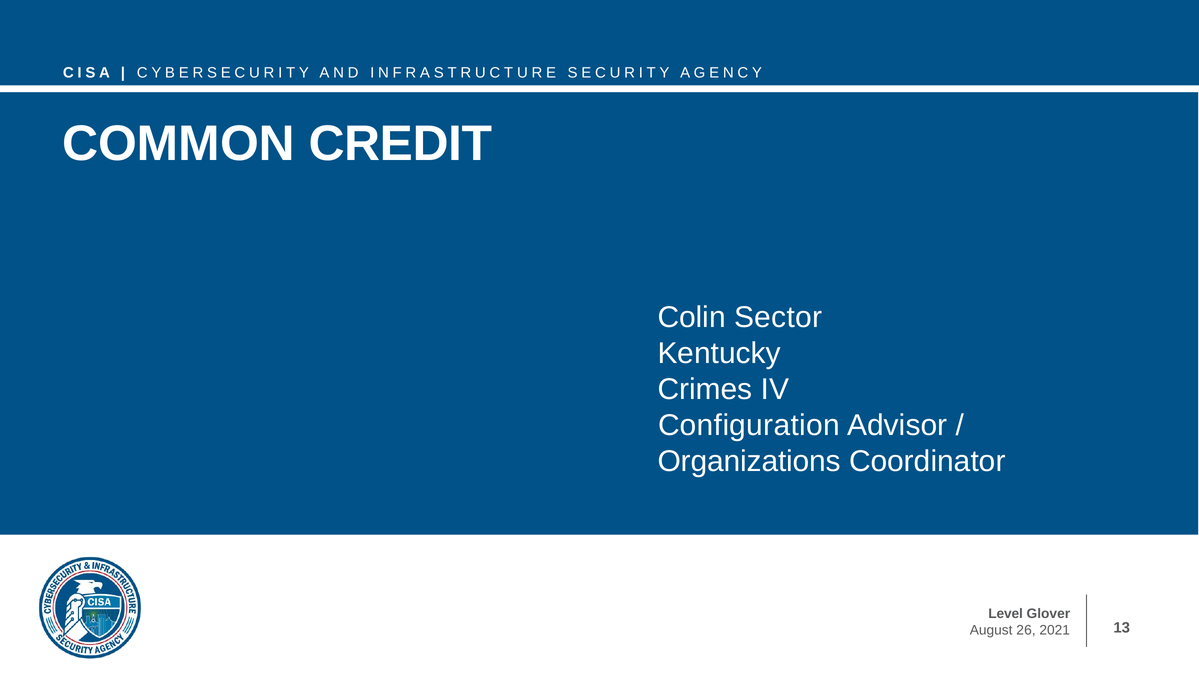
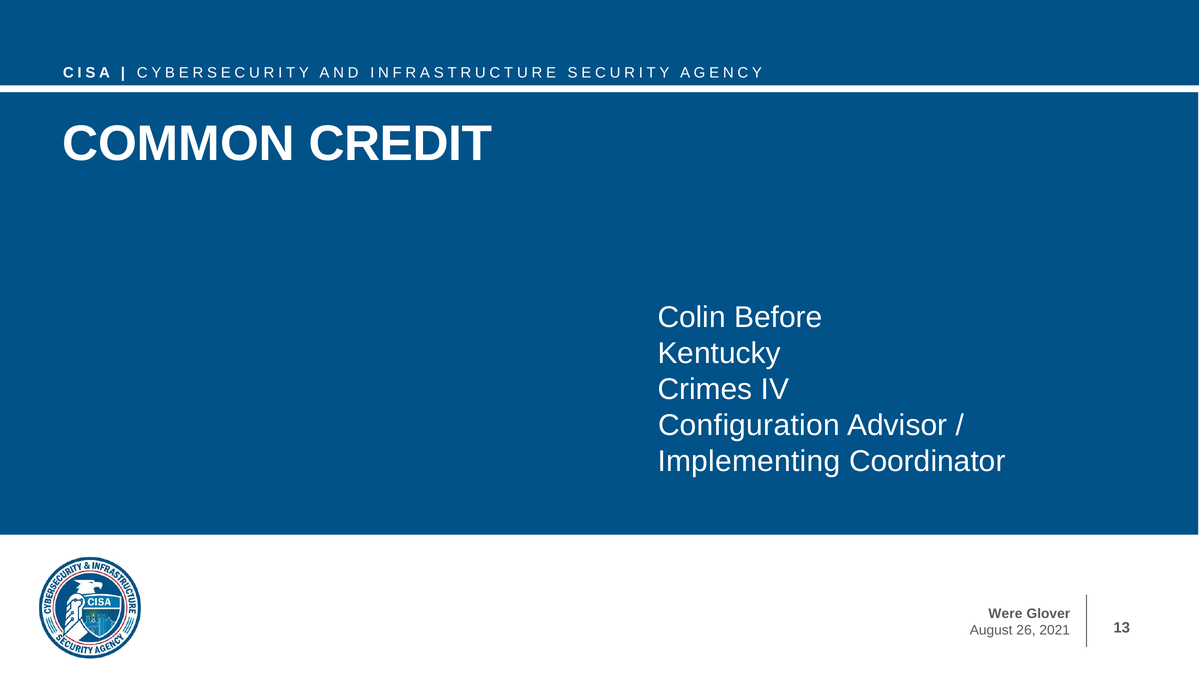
Sector: Sector -> Before (778, 317)
Organizations: Organizations -> Implementing (749, 461)
Level: Level -> Were (1005, 613)
